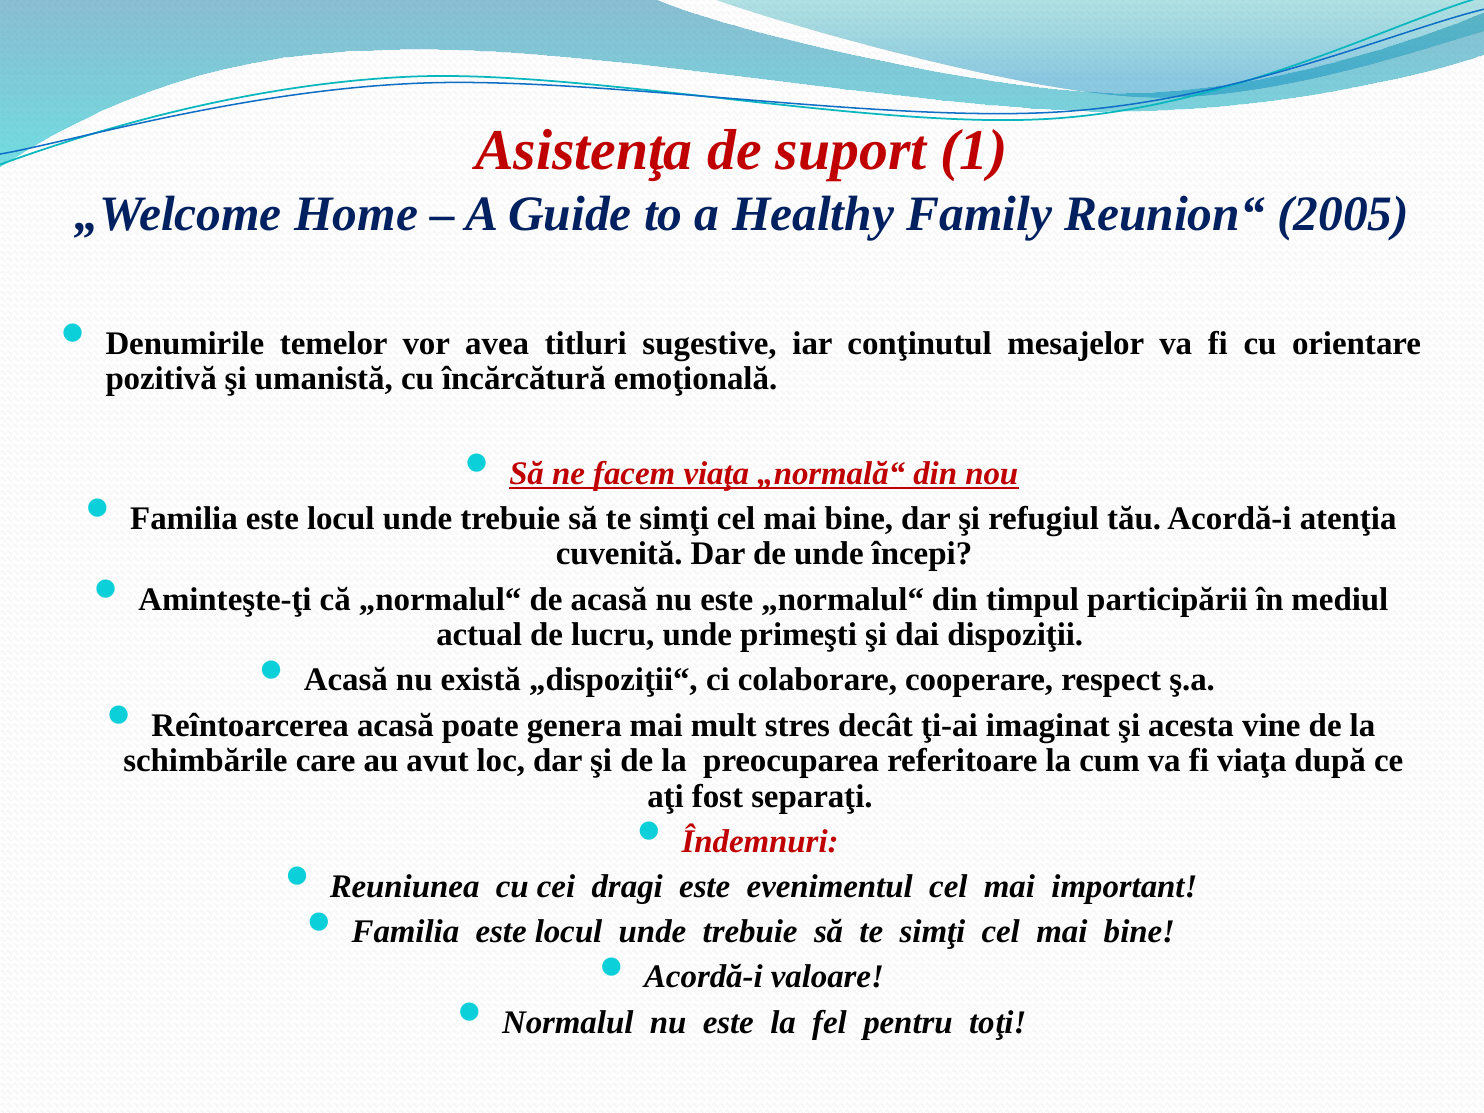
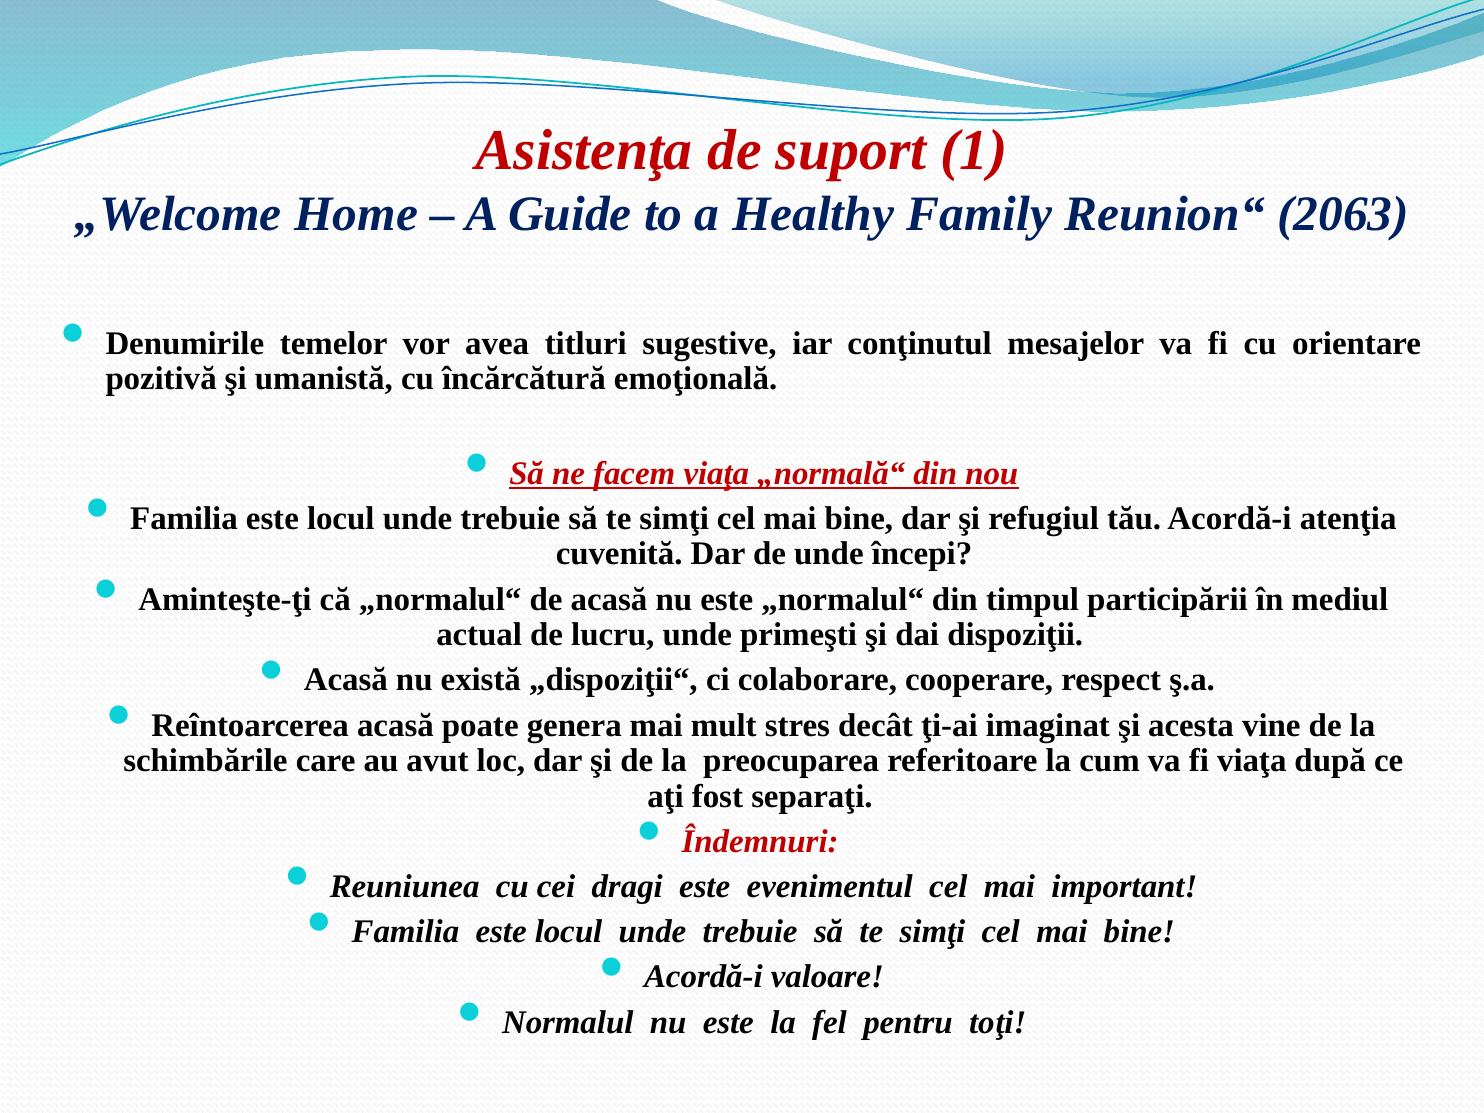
2005: 2005 -> 2063 (1343, 214)
